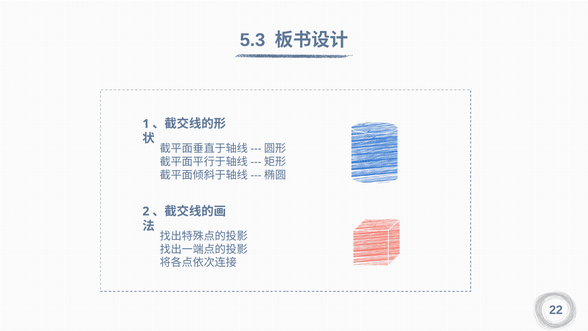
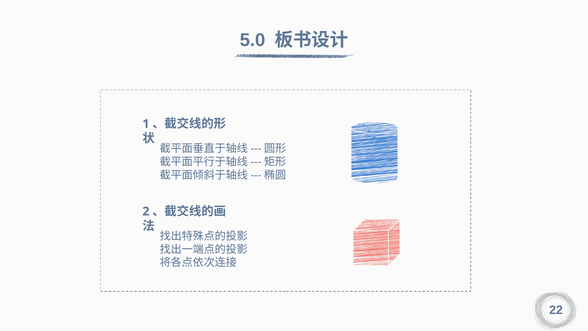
5.3: 5.3 -> 5.0 (253, 40)
